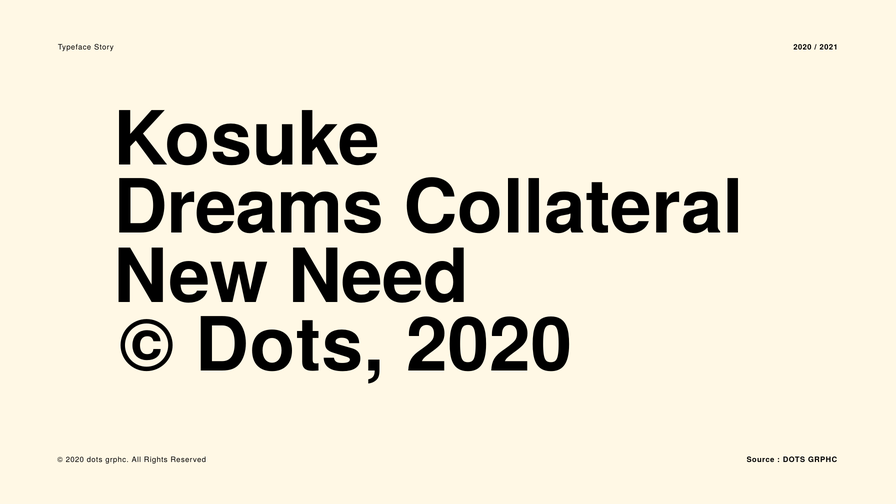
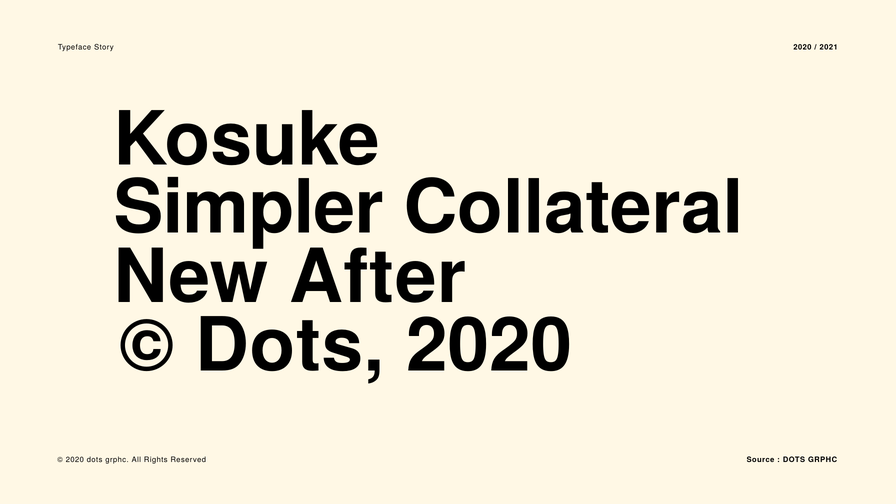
Dreams: Dreams -> Simpler (249, 208)
Need: Need -> After (378, 278)
